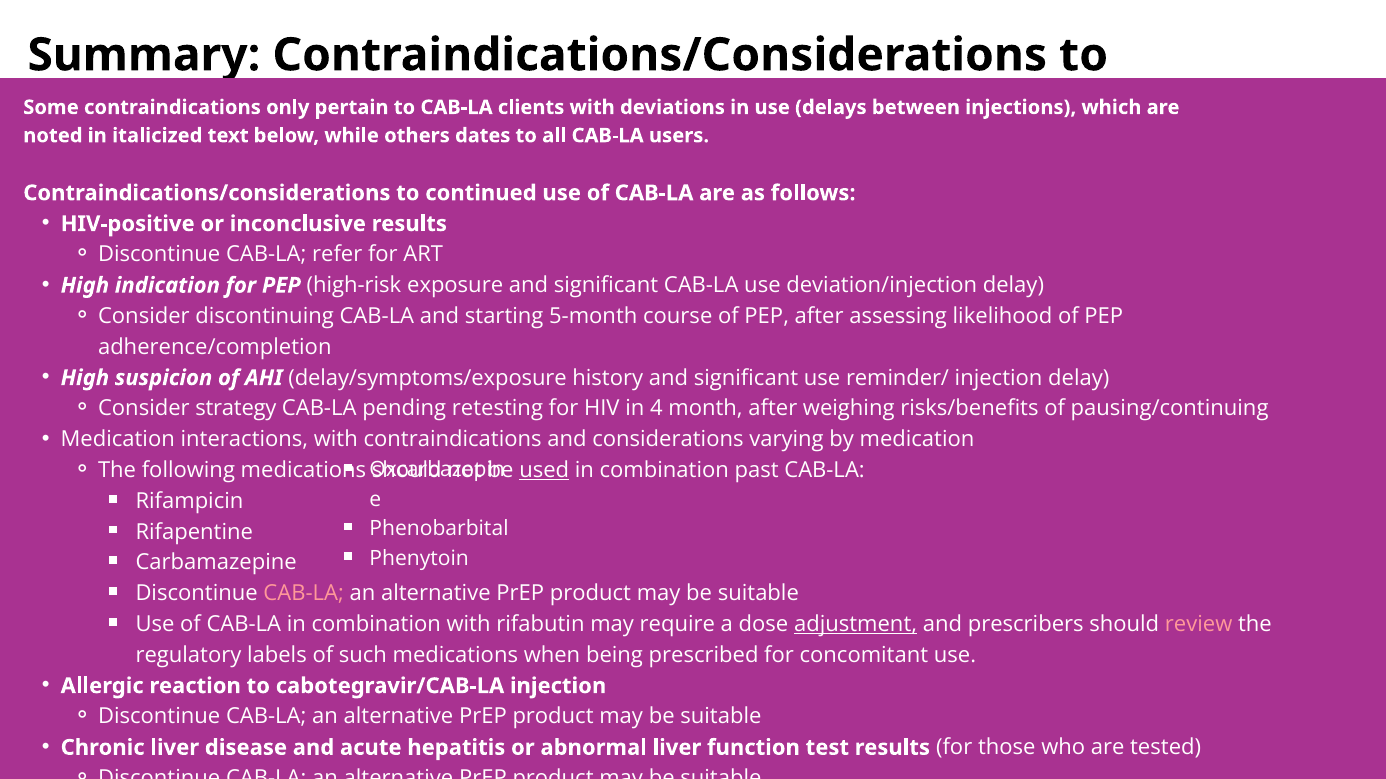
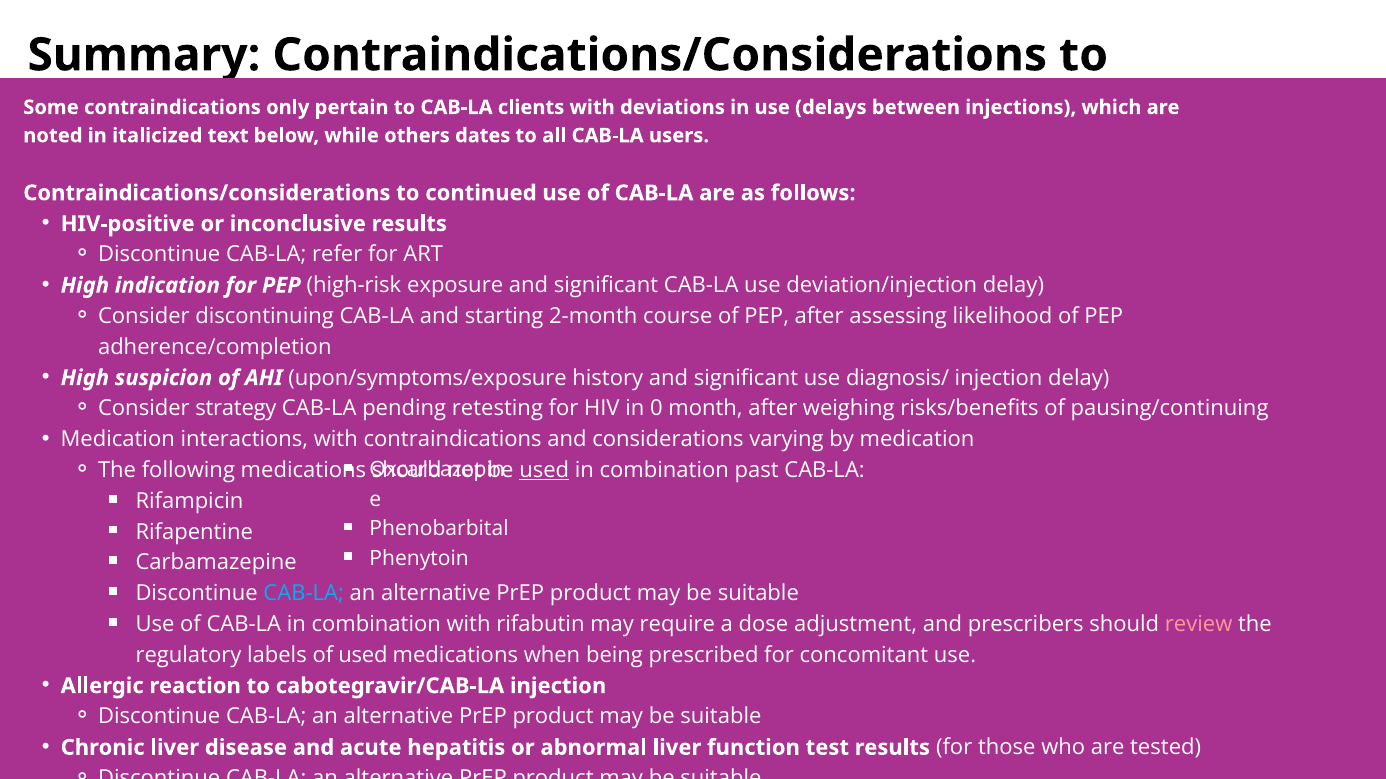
5-month: 5-month -> 2-month (593, 316)
delay/symptoms/exposure: delay/symptoms/exposure -> upon/symptoms/exposure (428, 378)
reminder/: reminder/ -> diagnosis/ (898, 378)
4: 4 -> 0 (656, 409)
CAB-LA colour: pink -> light blue (304, 594)
adjustment underline: present -> none (856, 625)
of such: such -> used (363, 656)
